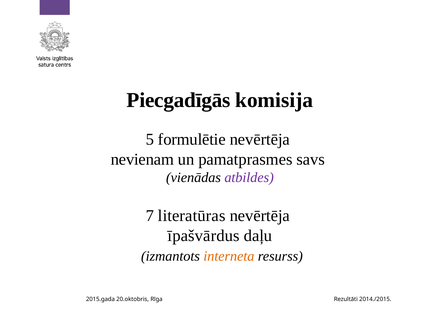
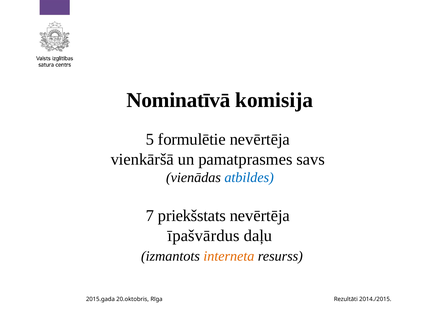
Piecgadīgās: Piecgadīgās -> Nominatīvā (179, 100)
nevienam: nevienam -> vienkāršā (142, 159)
atbildes colour: purple -> blue (249, 178)
literatūras: literatūras -> priekšstats (192, 216)
